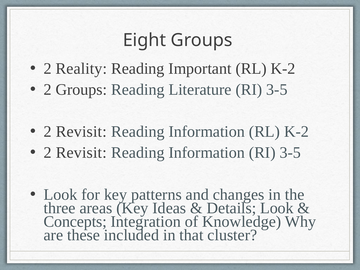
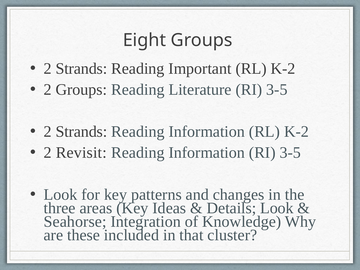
Reality: Reality -> Strands (81, 69)
Revisit: Revisit -> Strands (81, 132)
Concepts: Concepts -> Seahorse (75, 222)
